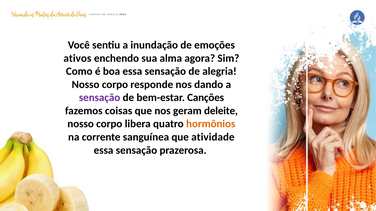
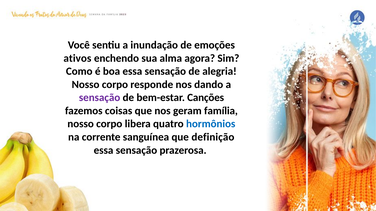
deleite: deleite -> família (221, 111)
hormônios colour: orange -> blue (211, 124)
atividade: atividade -> definição (213, 137)
